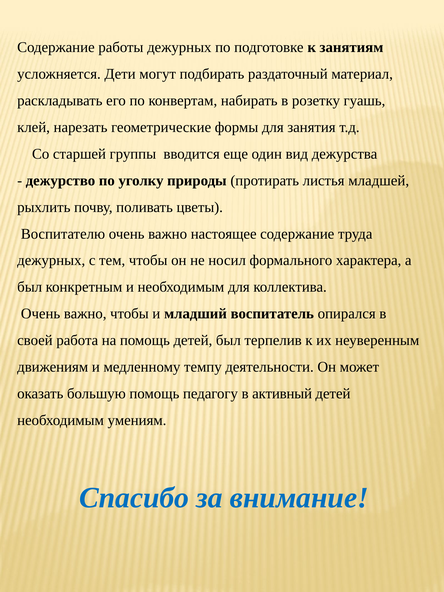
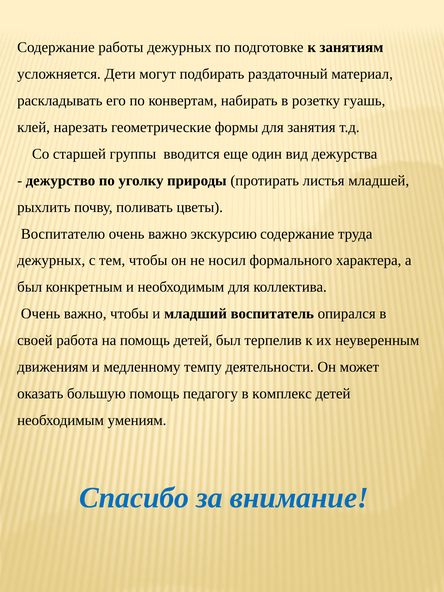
настоящее: настоящее -> экскурсию (224, 234)
активный: активный -> комплекс (282, 394)
